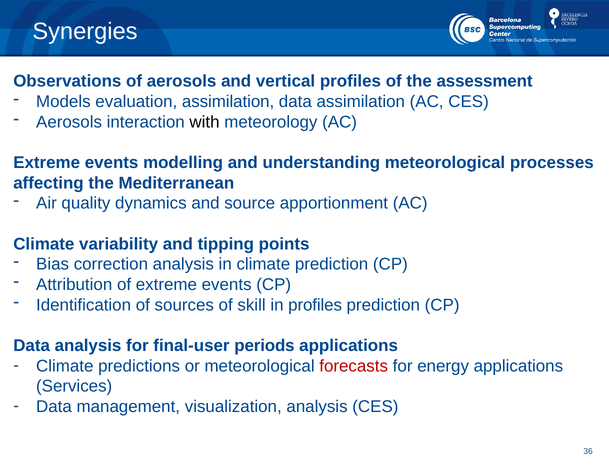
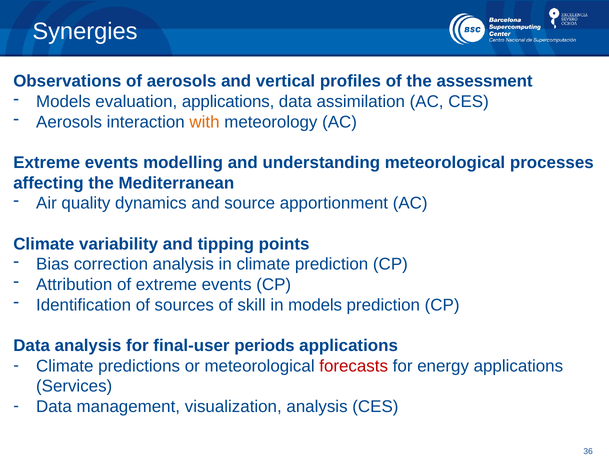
evaluation assimilation: assimilation -> applications (228, 102)
with colour: black -> orange (205, 122)
in profiles: profiles -> models (315, 305)
